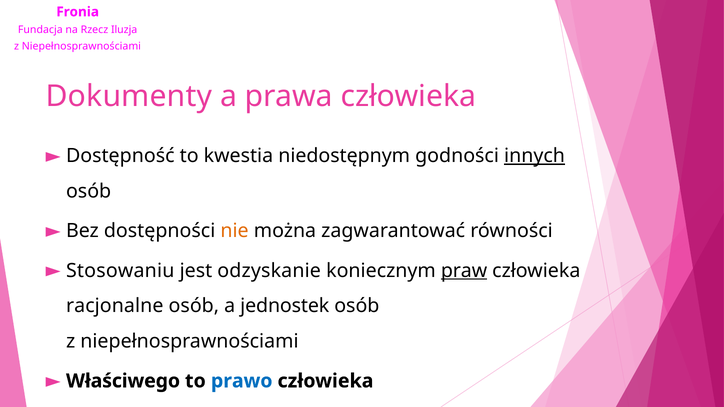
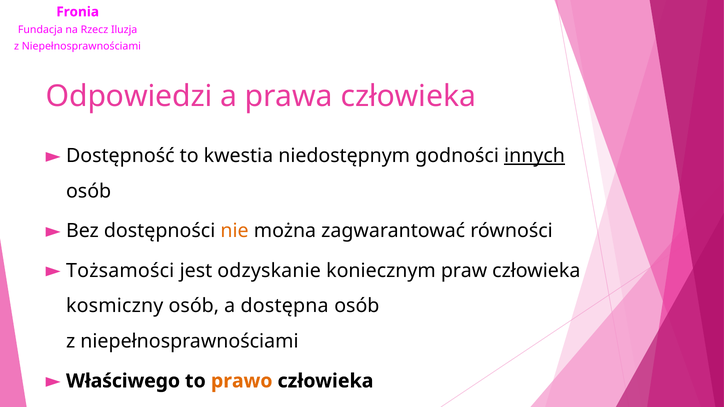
Dokumenty: Dokumenty -> Odpowiedzi (129, 96)
Stosowaniu: Stosowaniu -> Tożsamości (120, 271)
praw underline: present -> none (464, 271)
racjonalne: racjonalne -> kosmiczny (115, 306)
jednostek: jednostek -> dostępna (285, 306)
prawo colour: blue -> orange (242, 381)
